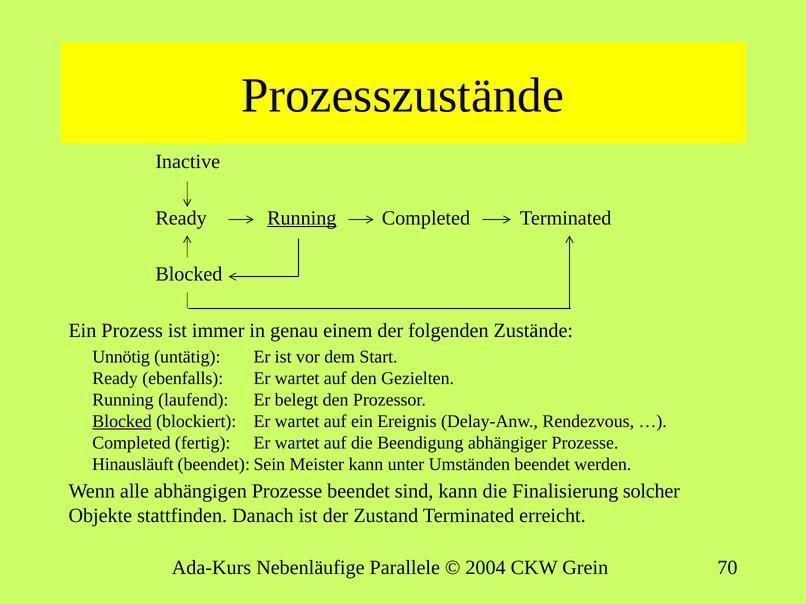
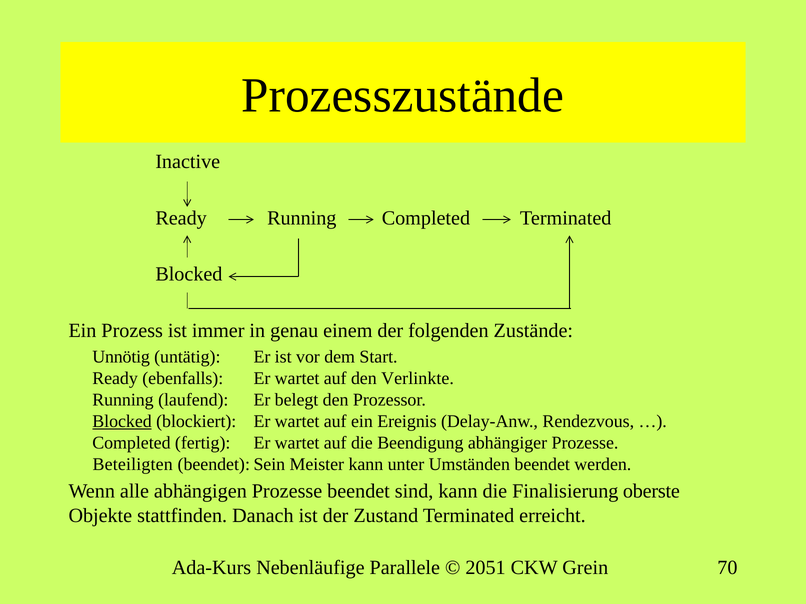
Running underline: present -> none (302, 218)
Gezielten: Gezielten -> Verlinkte (418, 379)
Hinausläuft: Hinausläuft -> Beteiligten (133, 465)
solcher: solcher -> oberste (651, 492)
2004: 2004 -> 2051 (486, 568)
